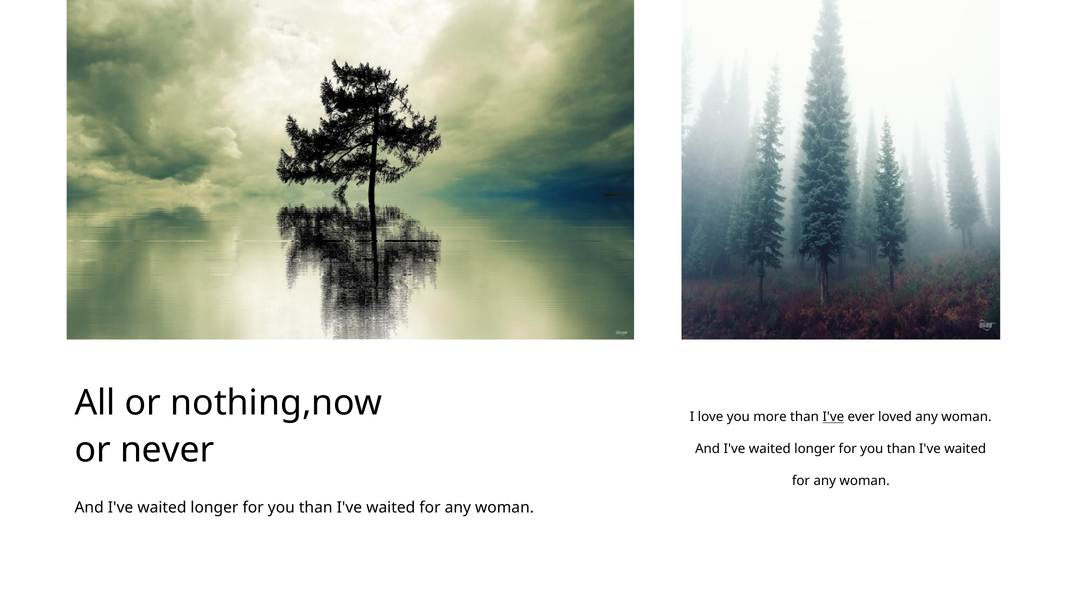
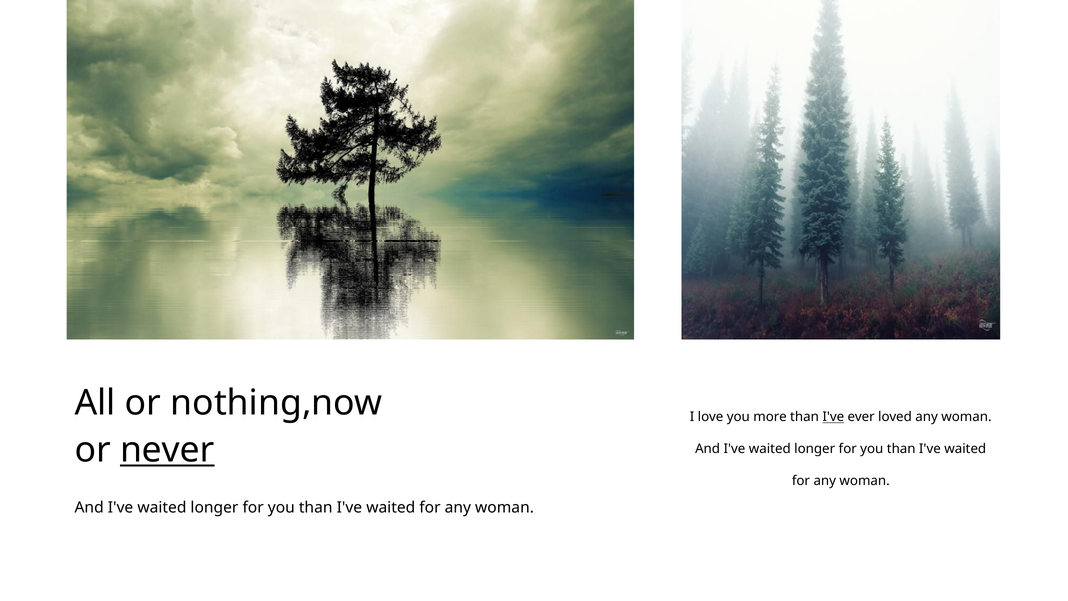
never underline: none -> present (167, 450)
